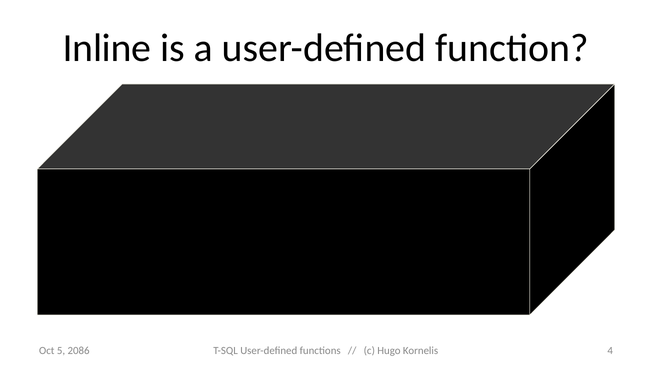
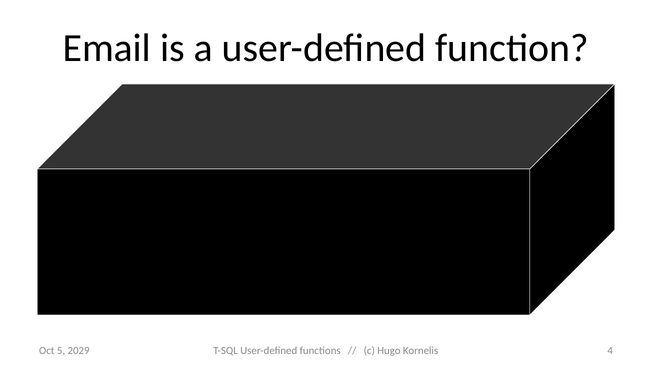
Inline: Inline -> Email (107, 48)
2086: 2086 -> 2029 (79, 350)
